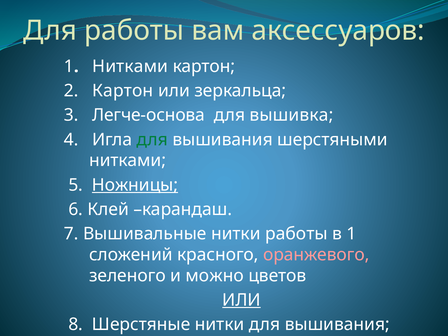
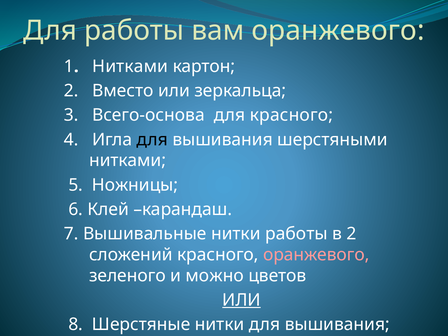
вам аксессуаров: аксессуаров -> оранжевого (338, 31)
2 Картон: Картон -> Вместо (123, 91)
Легче-основа: Легче-основа -> Всего-основа (148, 115)
для вышивка: вышивка -> красного (291, 115)
для colour: green -> black (152, 140)
Ножницы underline: present -> none (135, 185)
в 1: 1 -> 2 (352, 234)
